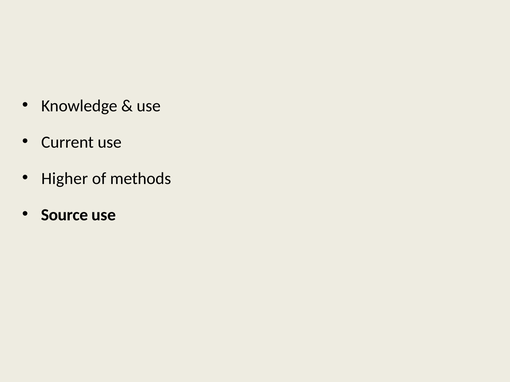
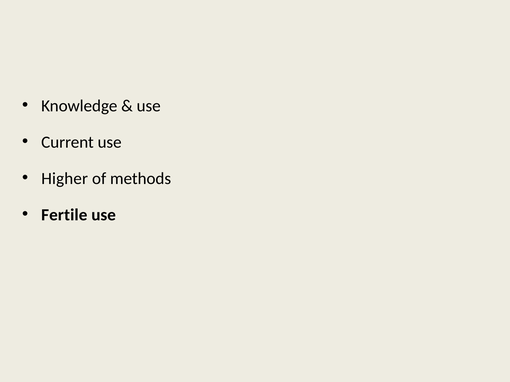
Source: Source -> Fertile (64, 215)
